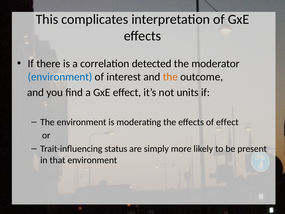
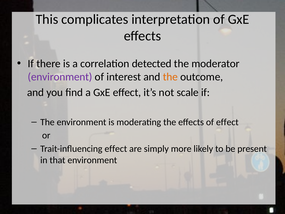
environment colour: blue -> purple (60, 77)
units: units -> scale (188, 92)
Trait-influencing status: status -> effect (116, 149)
